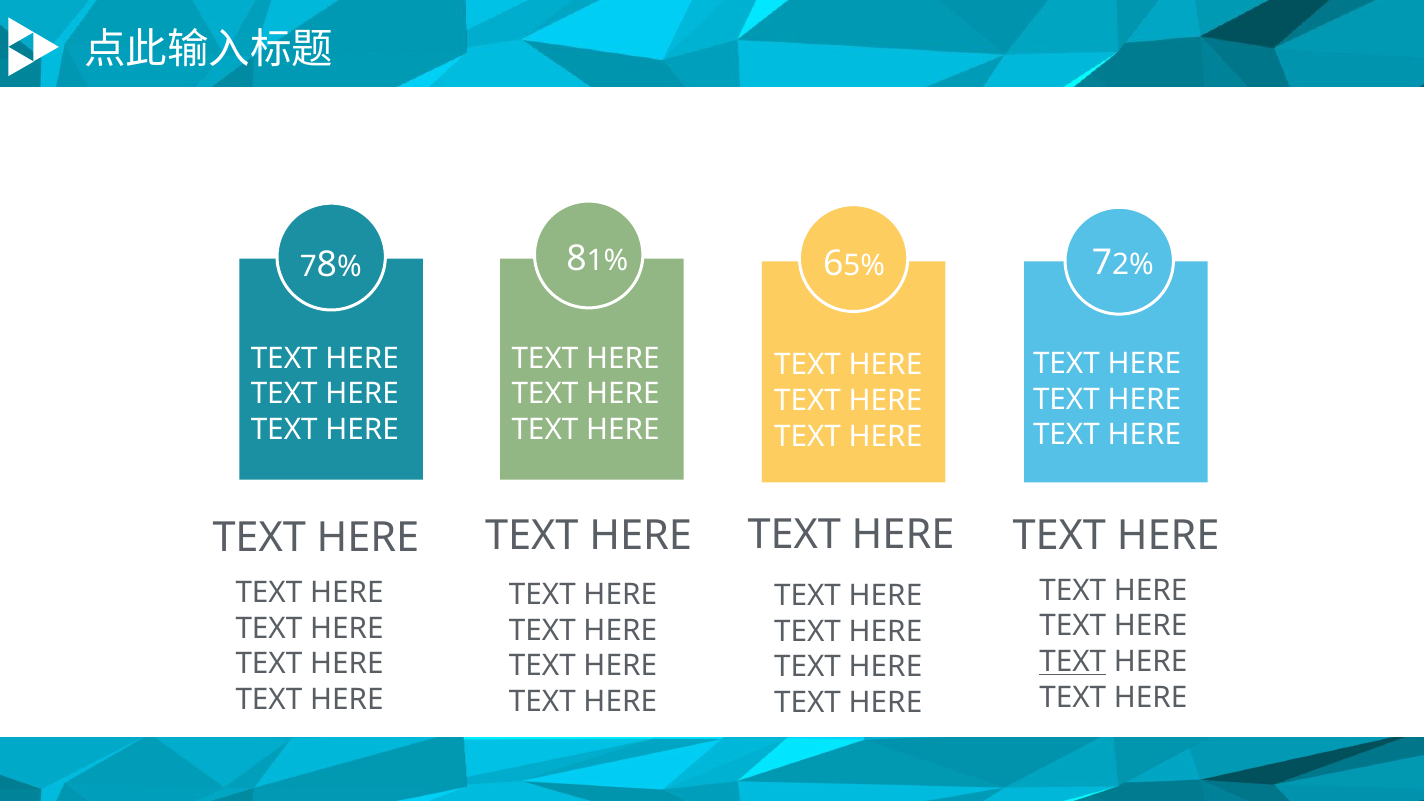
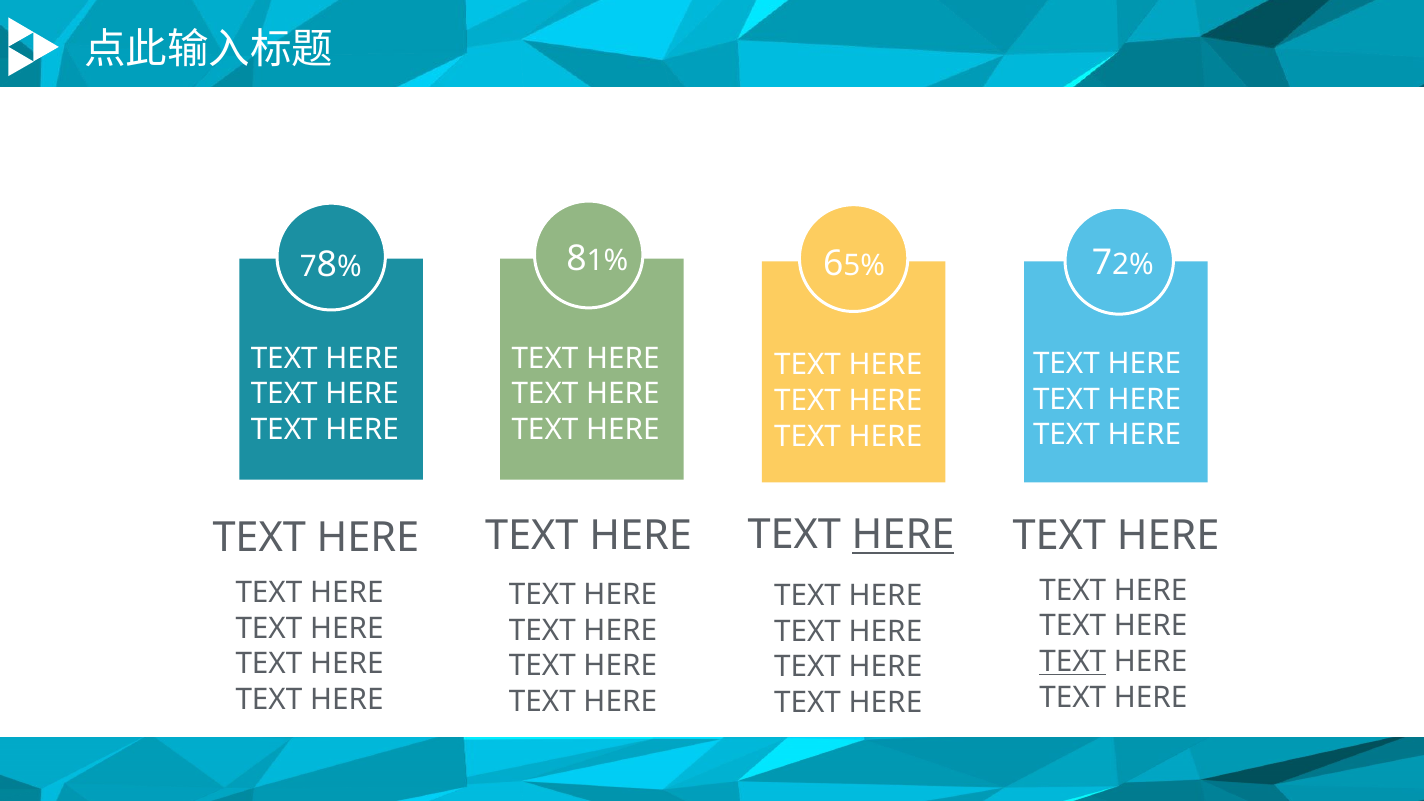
HERE underline: none -> present (903, 535)
